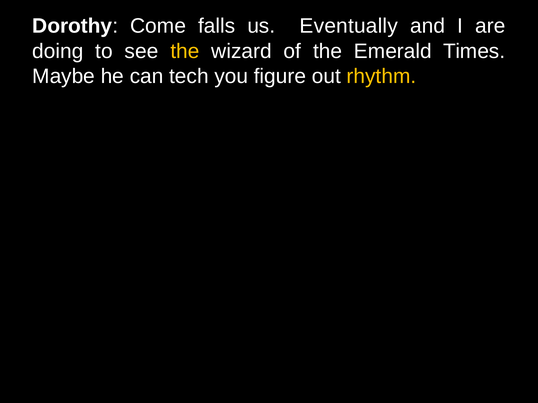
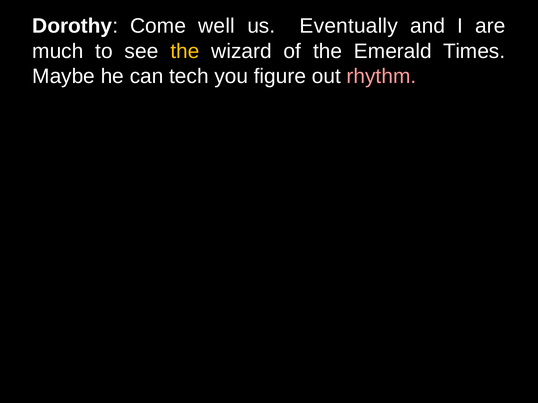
falls: falls -> well (217, 26)
doing: doing -> much (58, 51)
rhythm colour: yellow -> pink (381, 76)
